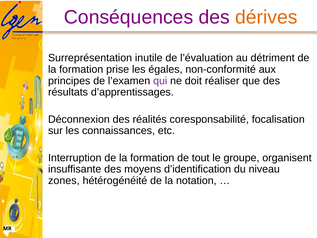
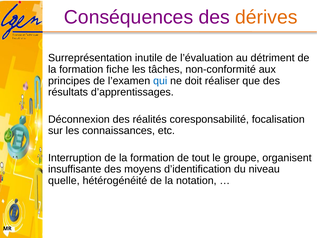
prise: prise -> fiche (118, 69)
égales: égales -> tâches (165, 69)
qui colour: purple -> blue (160, 81)
zones: zones -> quelle (64, 180)
